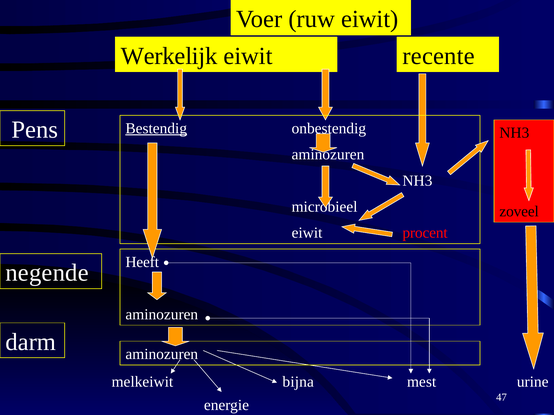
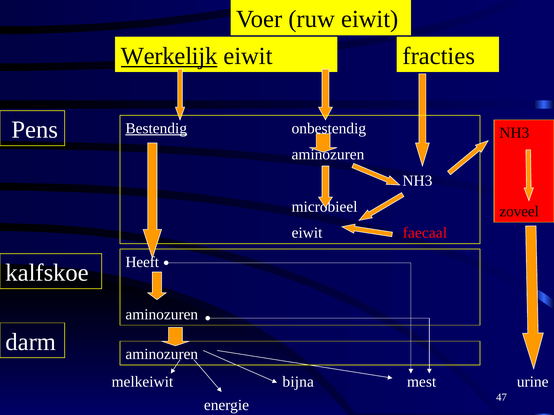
Werkelijk underline: none -> present (169, 56)
recente: recente -> fracties (439, 56)
procent: procent -> faecaal (425, 233)
negende: negende -> kalfskoe (47, 273)
